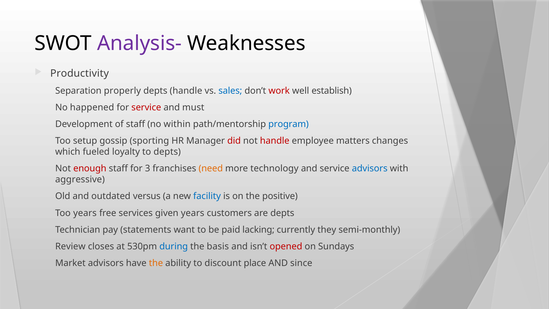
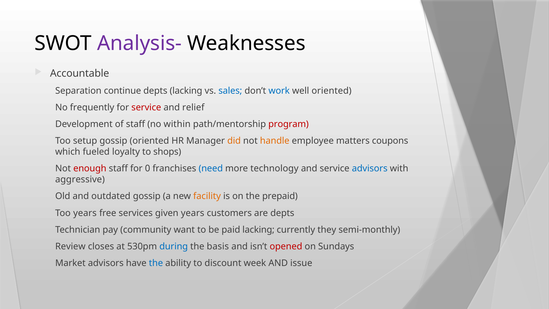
Productivity: Productivity -> Accountable (80, 73)
properly: properly -> continue (122, 91)
depts handle: handle -> lacking (186, 91)
work colour: red -> blue (279, 91)
well establish: establish -> oriented (332, 91)
happened: happened -> frequently (92, 107)
must: must -> relief (193, 107)
program colour: blue -> red (289, 124)
gossip sporting: sporting -> oriented (149, 141)
did colour: red -> orange (234, 141)
handle colour: red -> orange (275, 141)
changes: changes -> coupons (390, 141)
to depts: depts -> shops (167, 152)
3: 3 -> 0 (148, 168)
need colour: orange -> blue (211, 168)
outdated versus: versus -> gossip (147, 196)
facility colour: blue -> orange (207, 196)
positive: positive -> prepaid (280, 196)
statements: statements -> community (146, 230)
the colour: orange -> blue (156, 263)
place: place -> week (255, 263)
since: since -> issue (301, 263)
